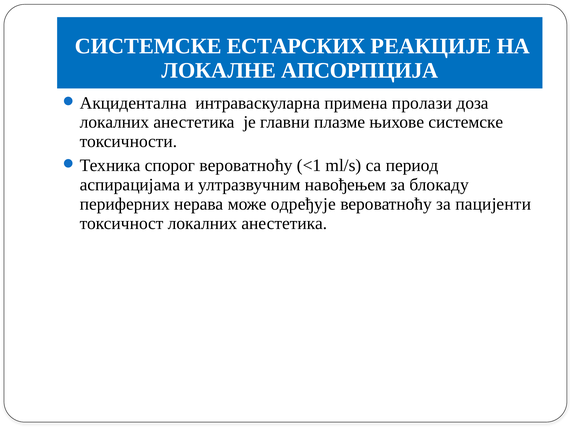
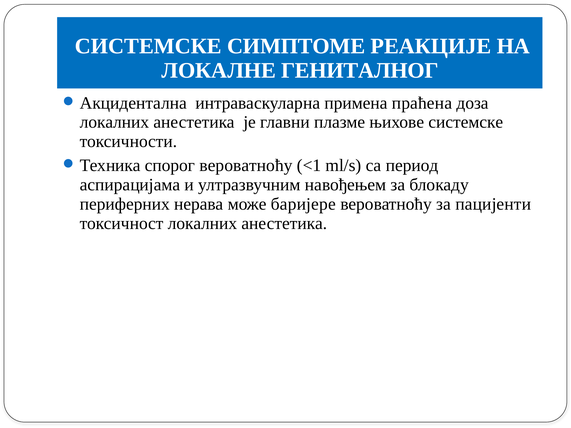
ЕСТАРСКИХ: ЕСТАРСКИХ -> СИМПТОМЕ (296, 46)
АПСОРПЦИЈА: АПСОРПЦИЈА -> ГЕНИТАЛНОГ (360, 71)
пролази: пролази -> праћена (422, 103)
одређује: одређује -> баријере (303, 204)
